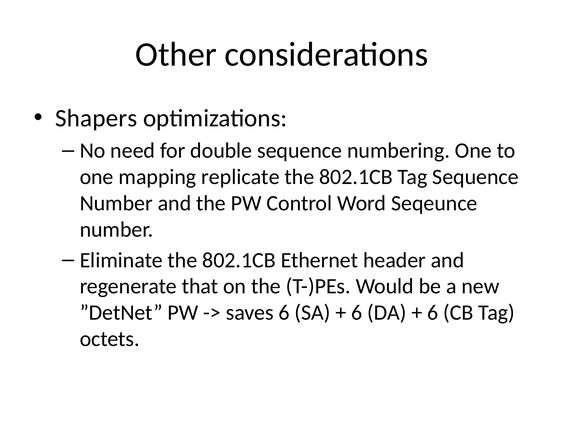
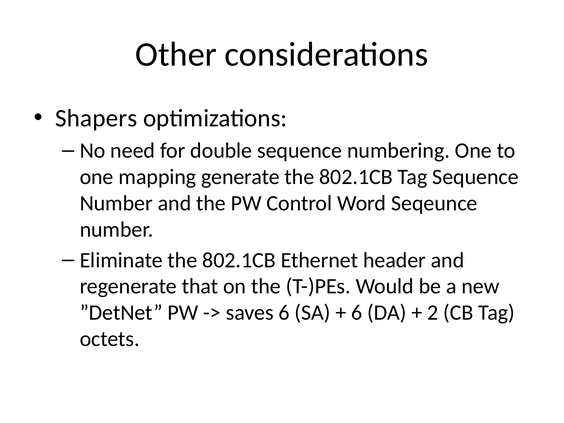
replicate: replicate -> generate (241, 177)
6: 6 -> 2 (433, 313)
